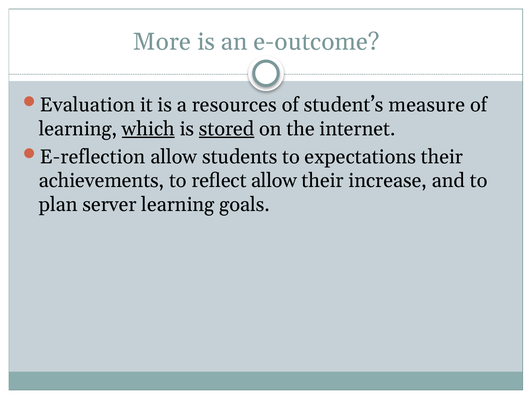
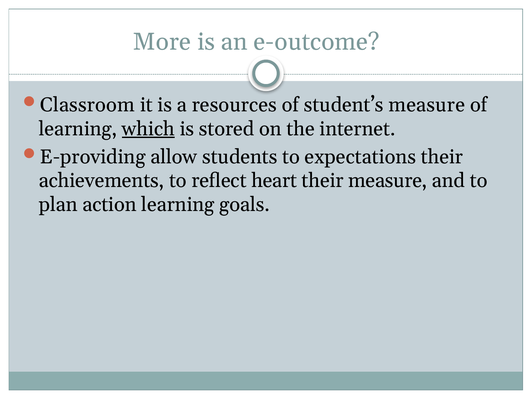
Evaluation: Evaluation -> Classroom (87, 105)
stored underline: present -> none (227, 129)
E-reflection: E-reflection -> E-providing (93, 157)
reflect allow: allow -> heart (274, 181)
their increase: increase -> measure (388, 181)
server: server -> action (110, 205)
